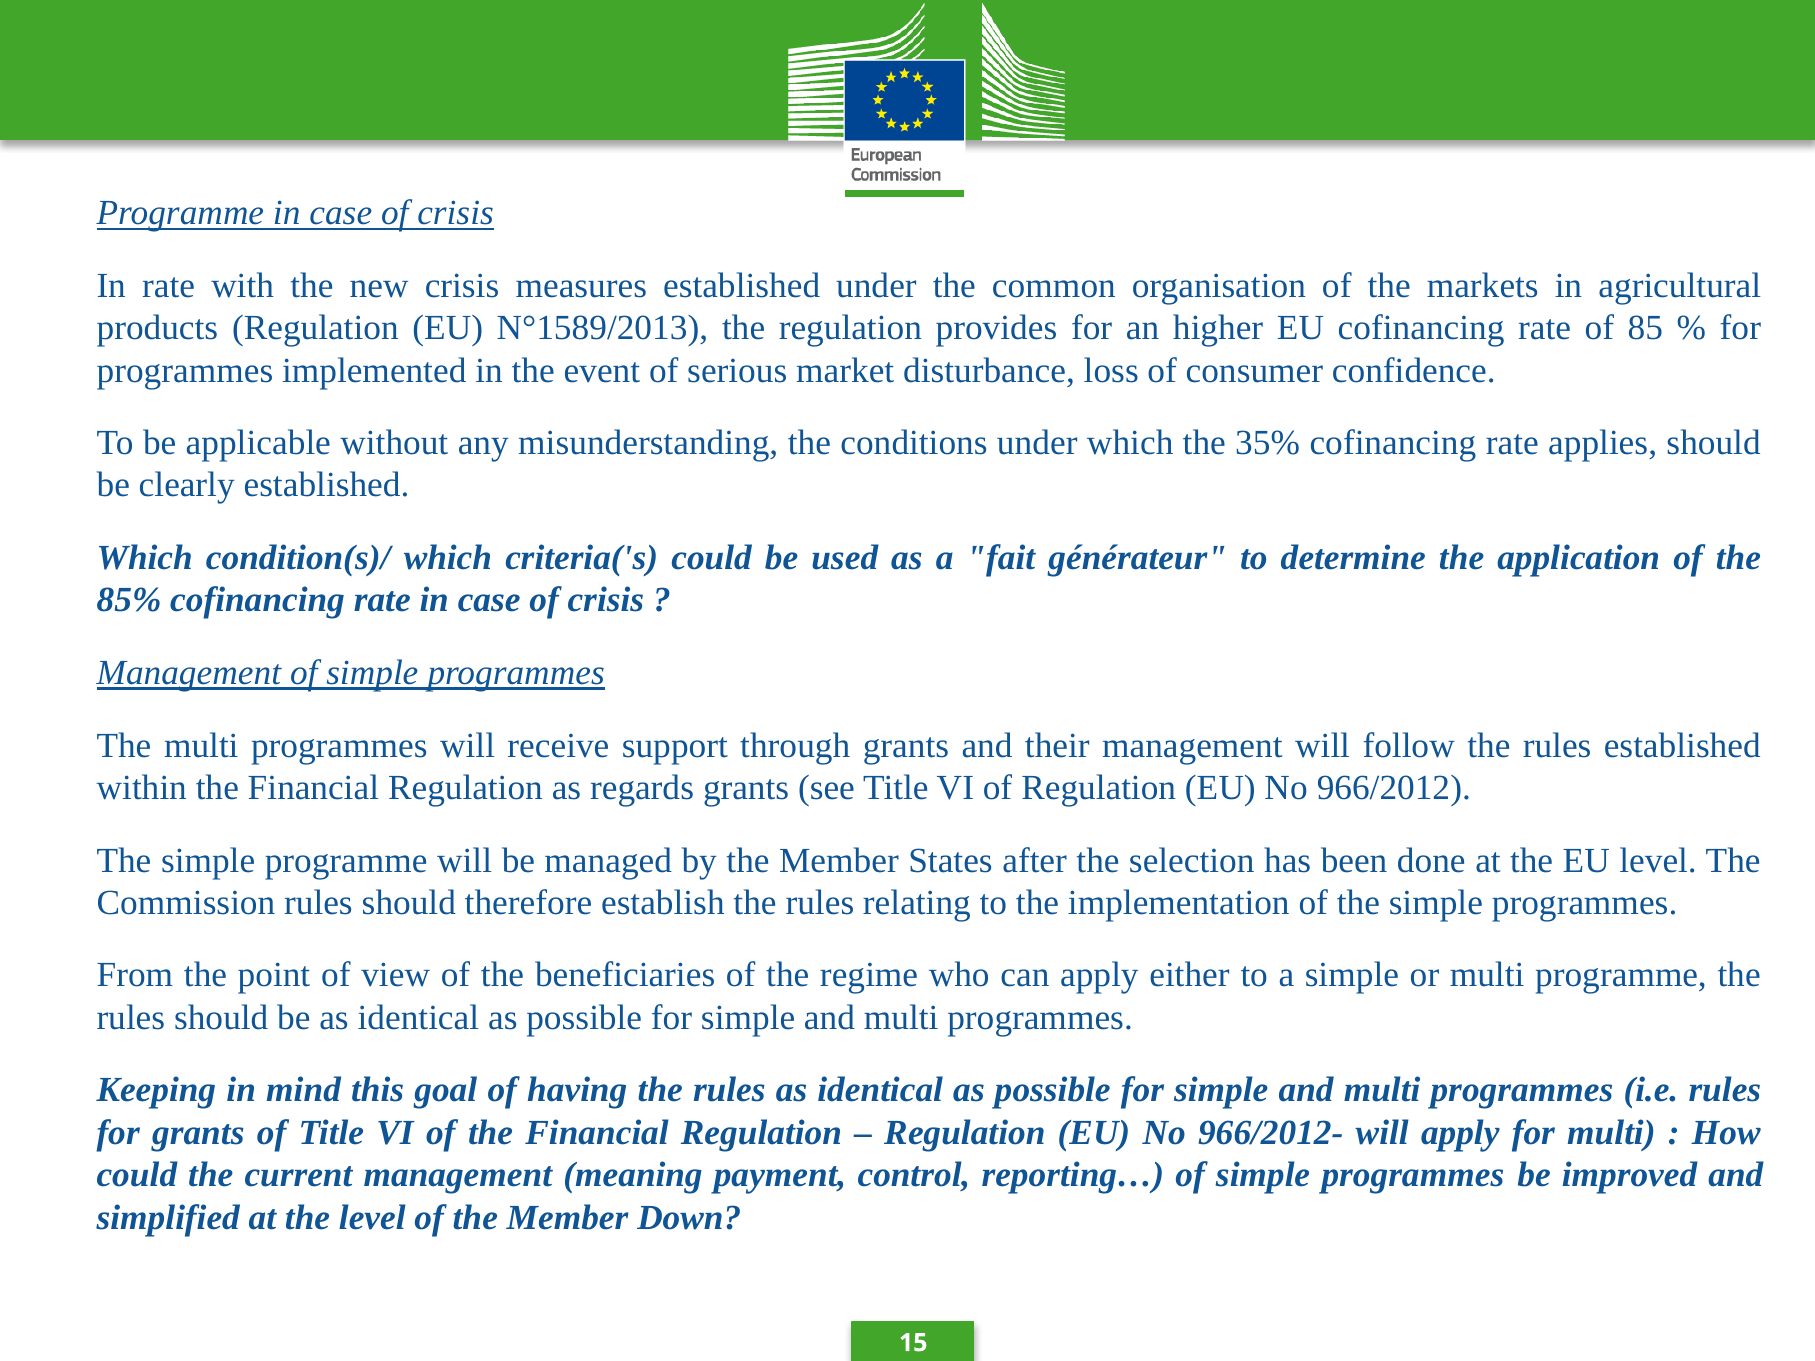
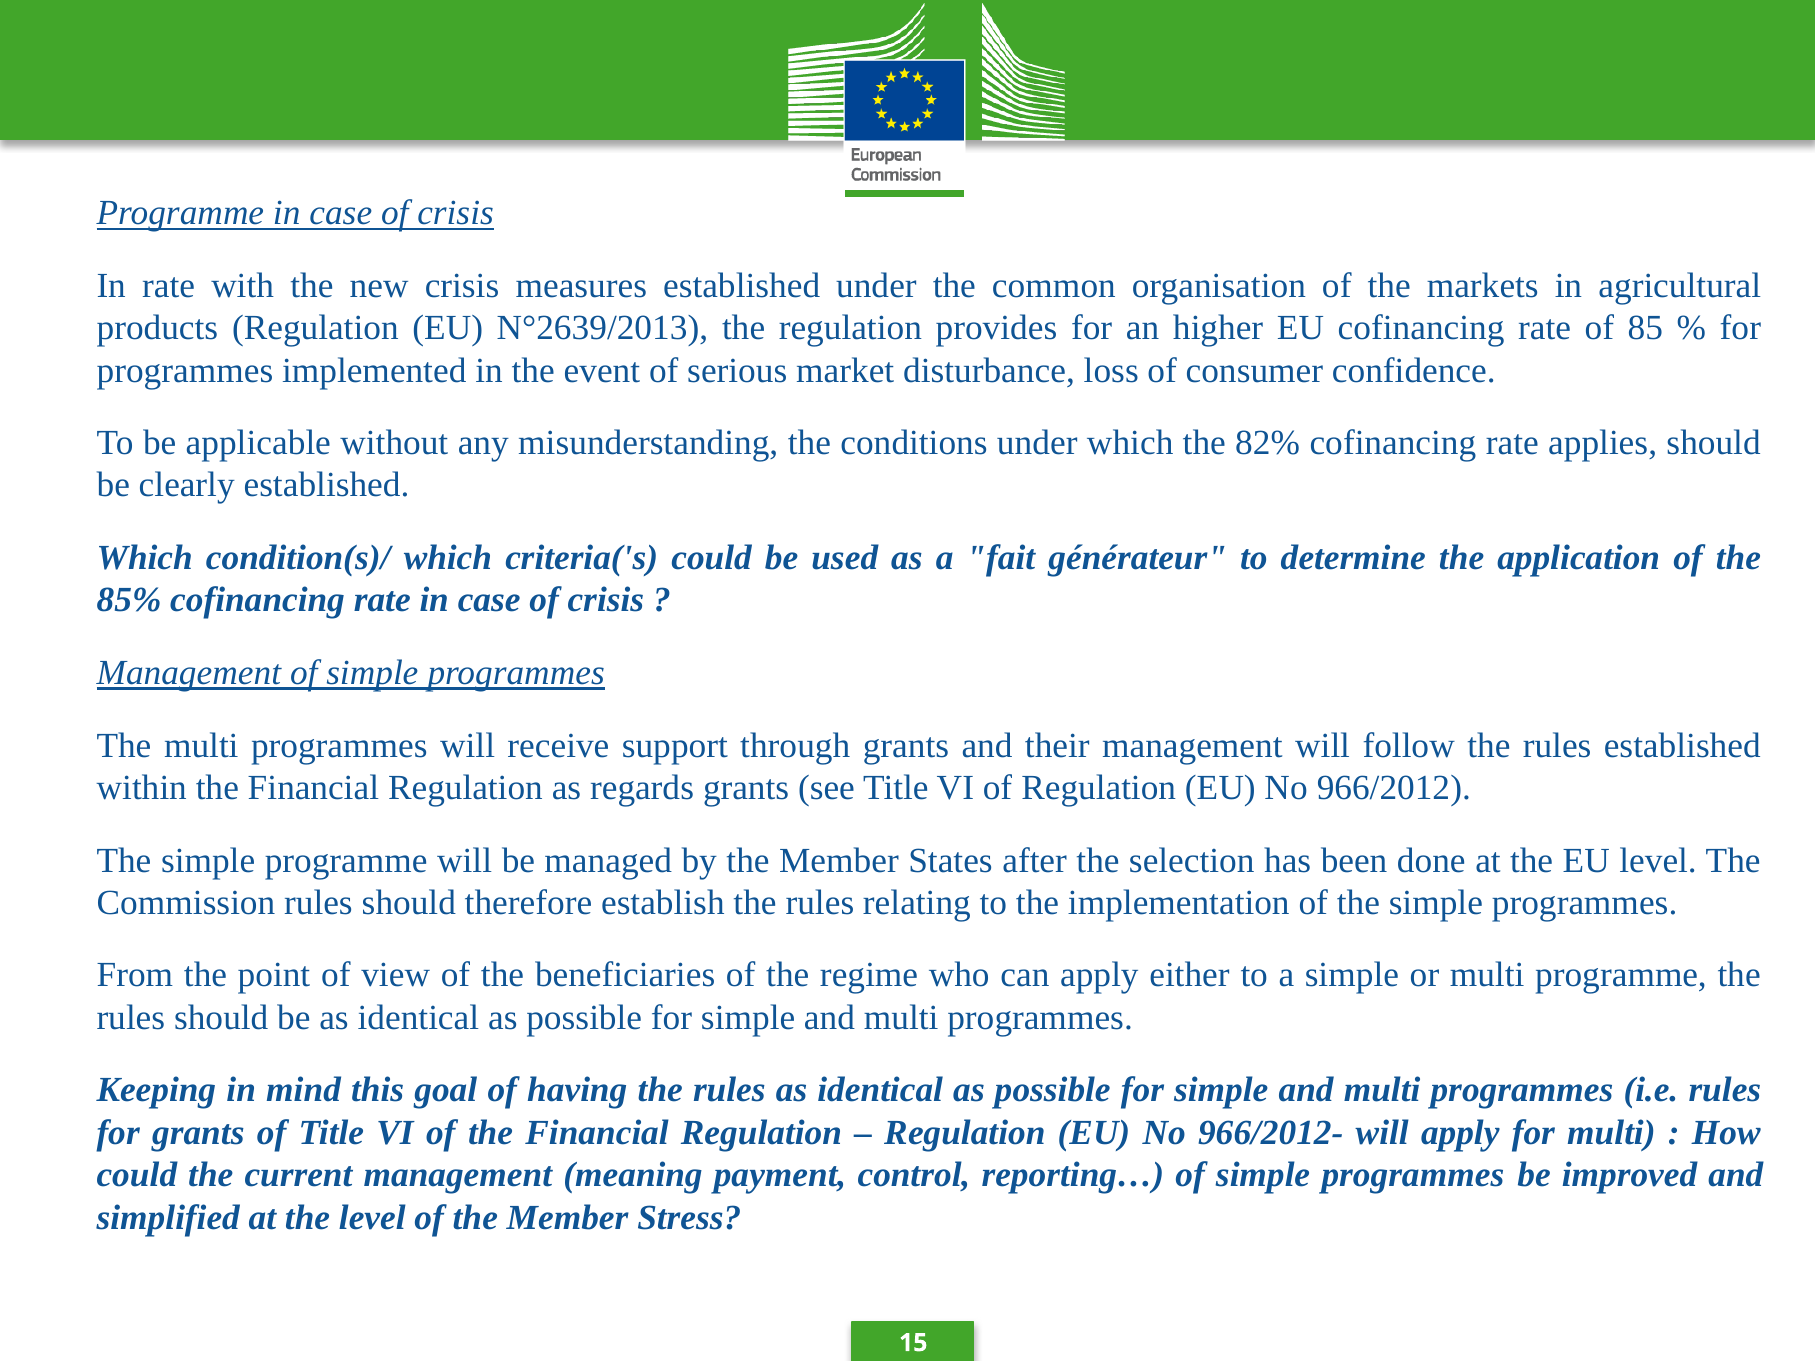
N°1589/2013: N°1589/2013 -> N°2639/2013 (602, 328)
35%: 35% -> 82% (1268, 443)
Down: Down -> Stress (689, 1218)
